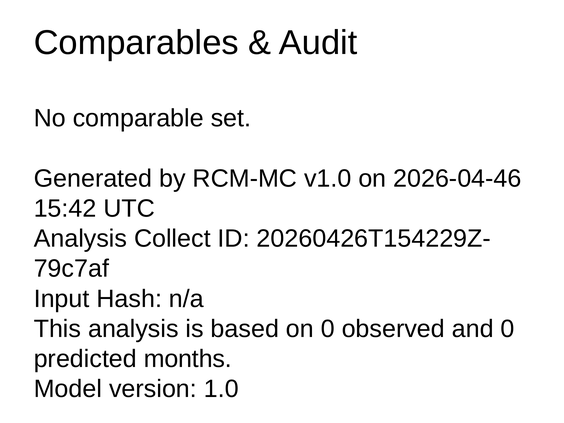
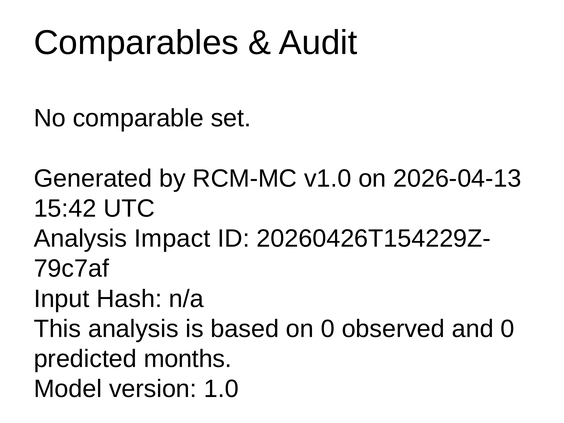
2026-04-46: 2026-04-46 -> 2026-04-13 (457, 178)
Collect: Collect -> Impact (172, 239)
